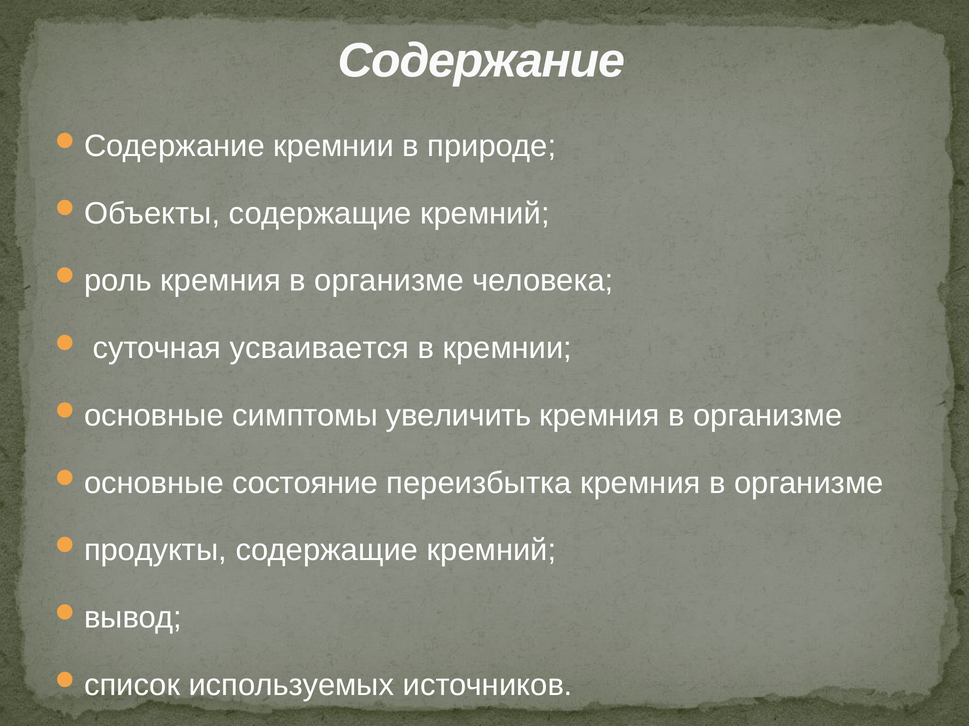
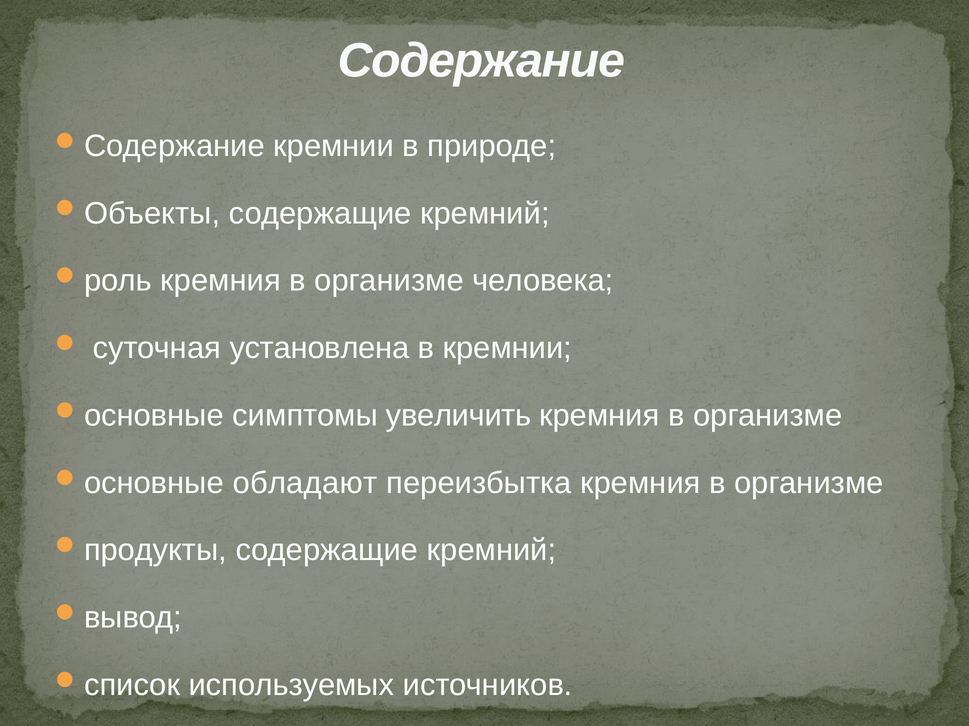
усваивается: усваивается -> установлена (319, 349)
состояние: состояние -> обладают (305, 483)
